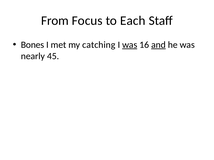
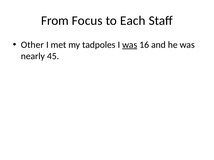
Bones: Bones -> Other (32, 45)
catching: catching -> tadpoles (99, 45)
and underline: present -> none (158, 45)
